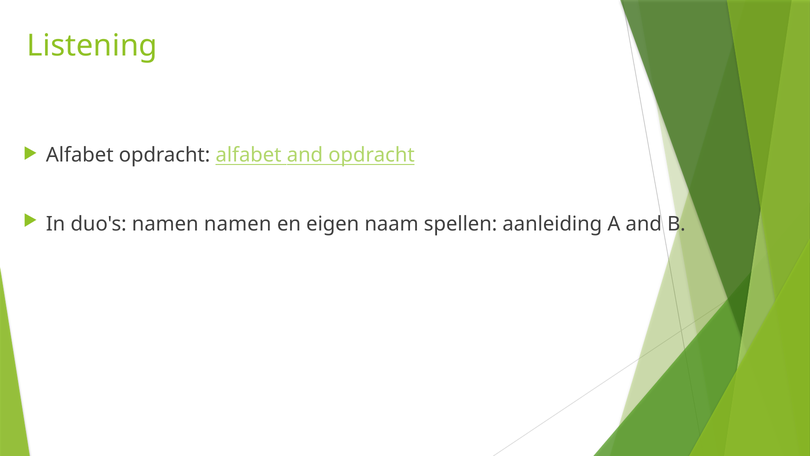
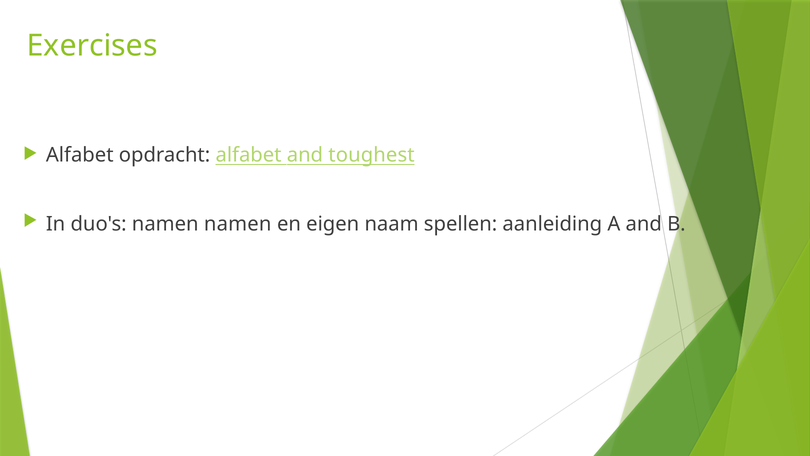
Listening: Listening -> Exercises (92, 46)
and opdracht: opdracht -> toughest (372, 155)
